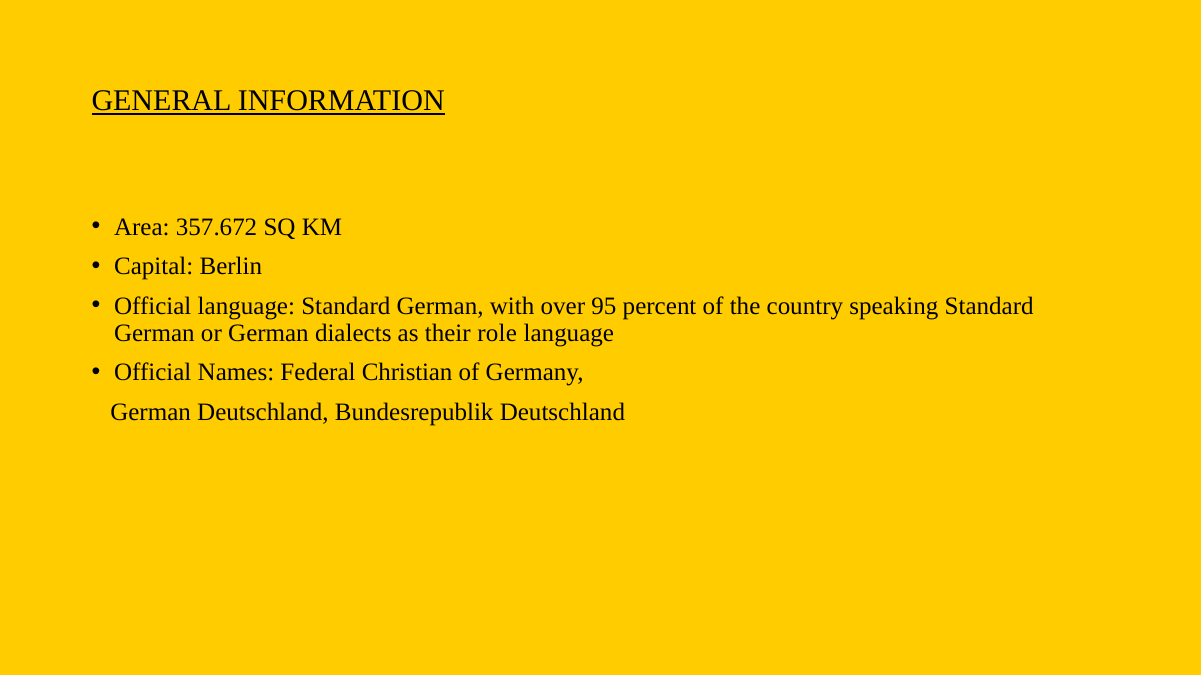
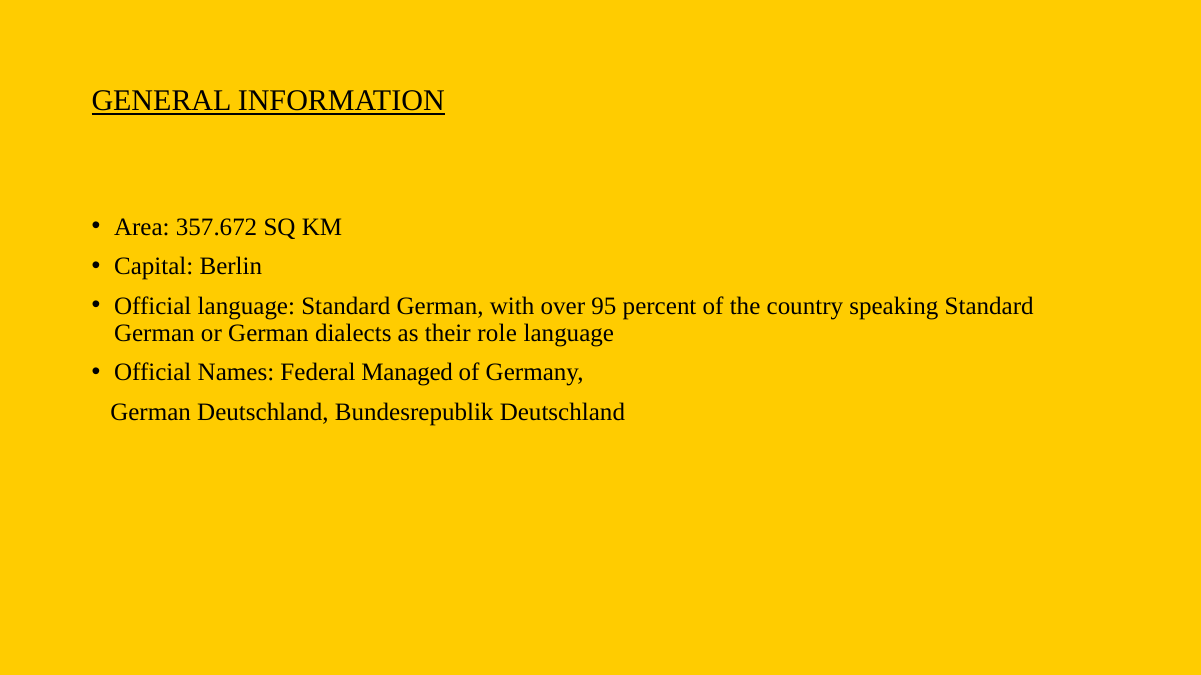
Christian: Christian -> Managed (407, 373)
